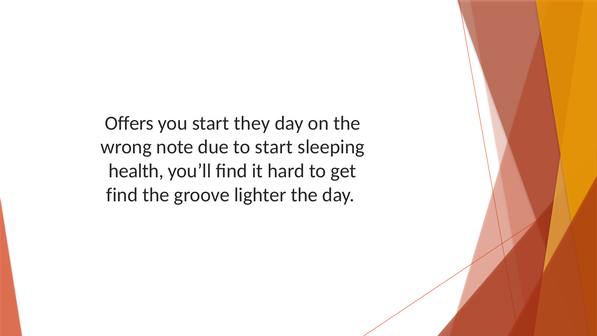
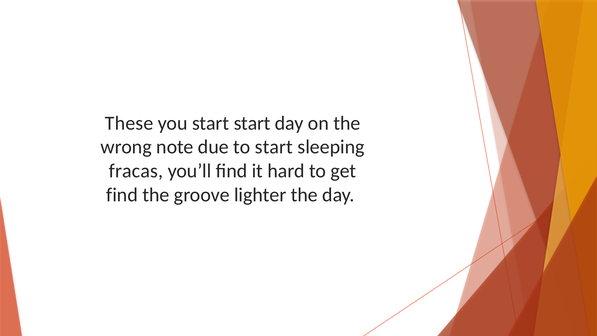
Offers: Offers -> These (129, 123)
start they: they -> start (252, 123)
health: health -> fracas (136, 171)
